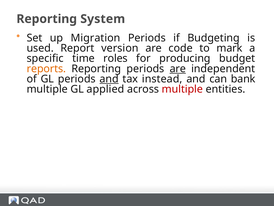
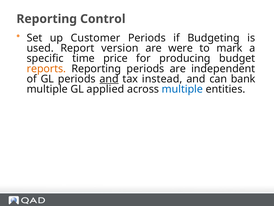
System: System -> Control (103, 19)
Migration: Migration -> Customer (96, 38)
code: code -> were (181, 48)
roles: roles -> price (116, 58)
are underline: present -> none (178, 69)
multiple colour: red -> blue (182, 89)
